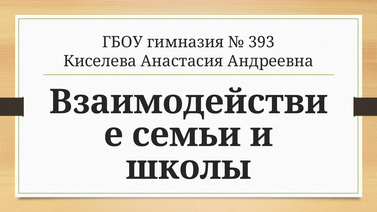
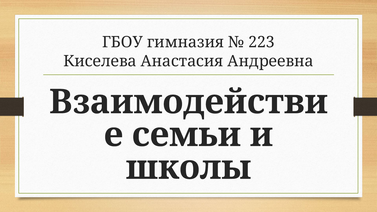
393: 393 -> 223 (262, 42)
